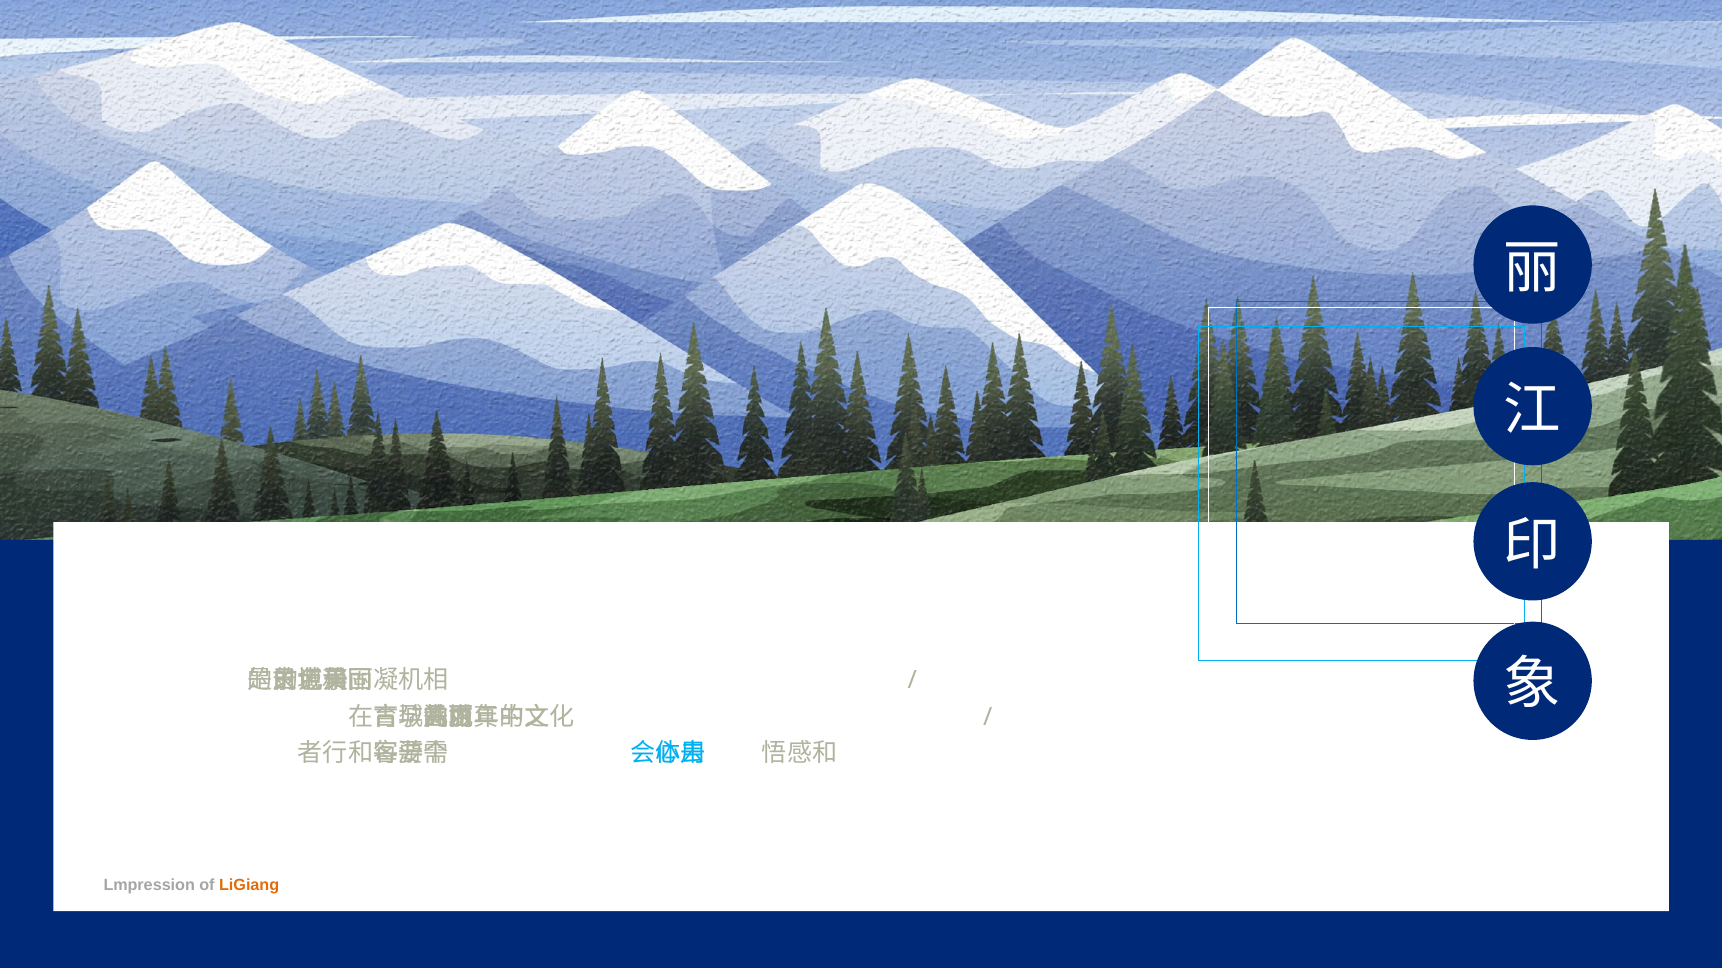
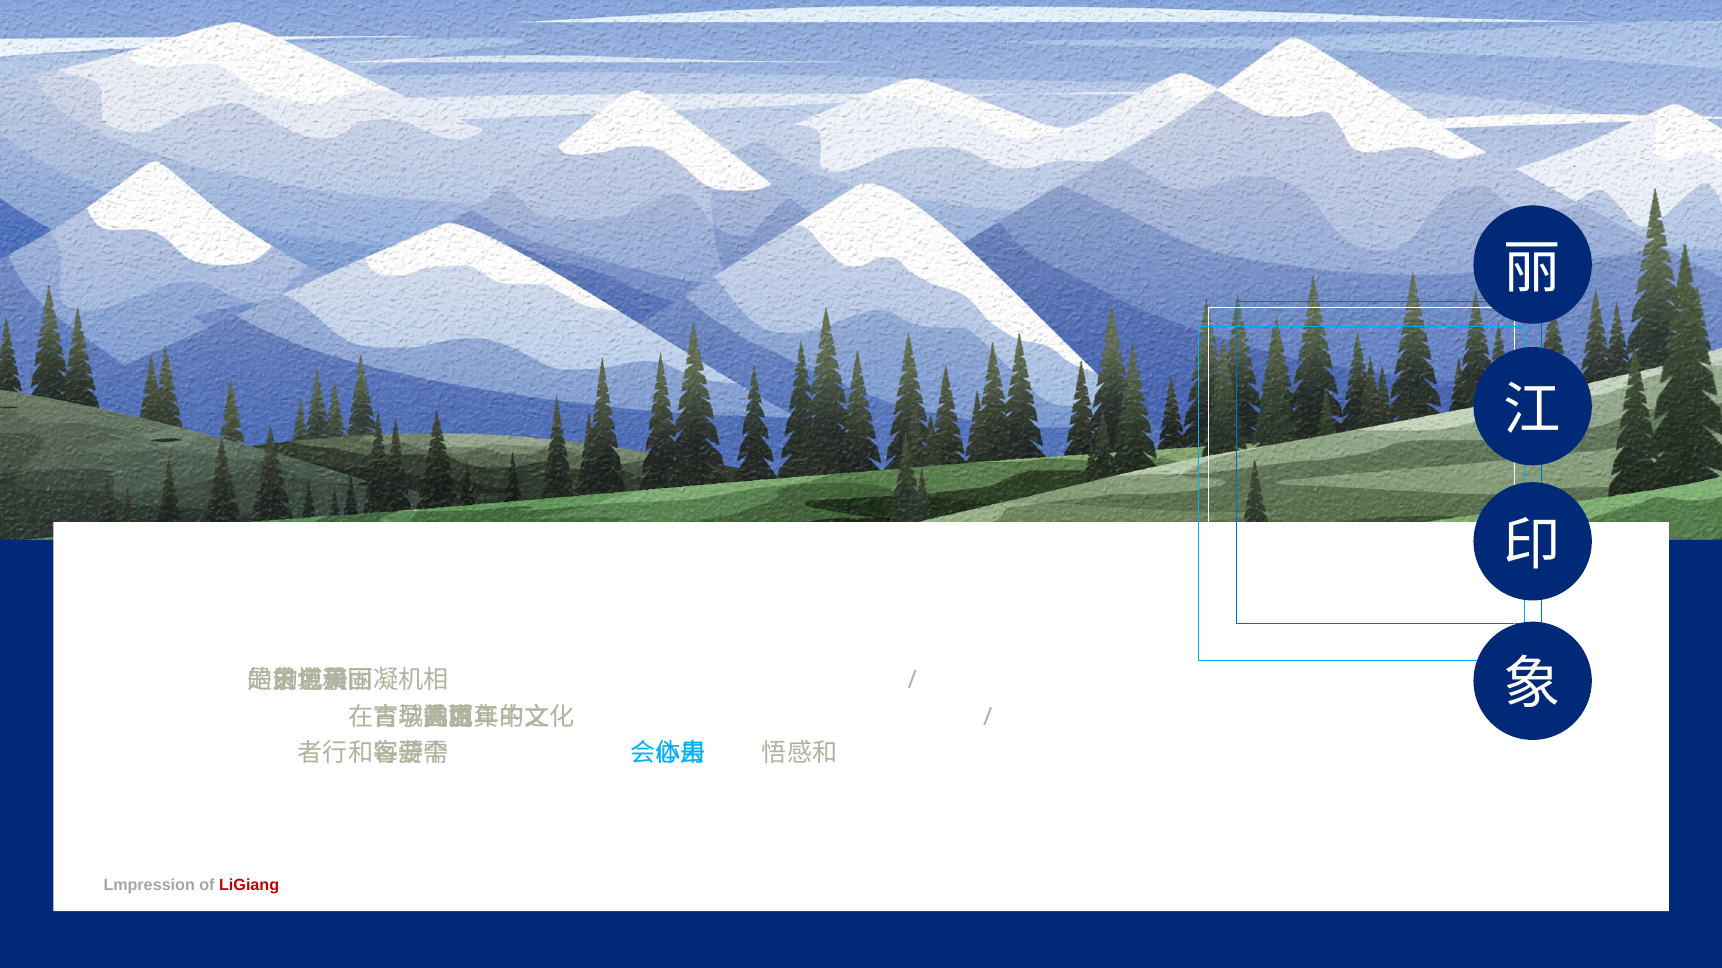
LiGiang colour: orange -> red (249, 886)
